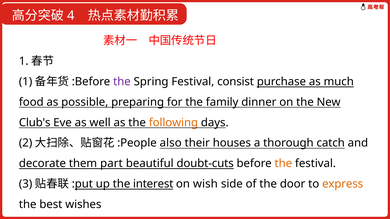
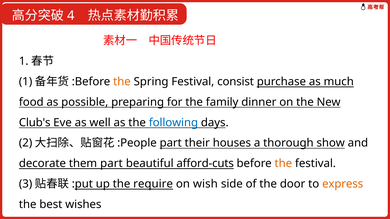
the colour: purple -> orange (122, 82)
following colour: orange -> blue (173, 123)
also: also -> part (171, 143)
catch: catch -> show (331, 143)
doubt-cuts: doubt-cuts -> afford-cuts (205, 164)
interest: interest -> require (153, 184)
